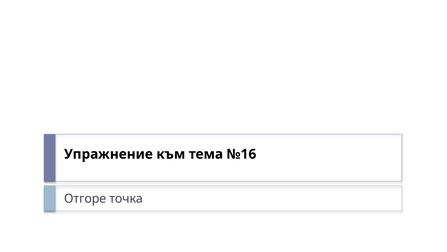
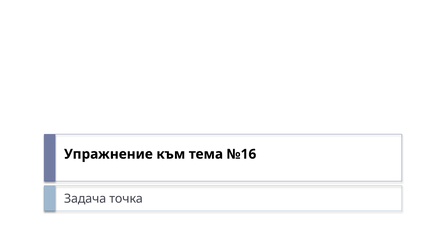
Отгоре: Отгоре -> Задача (85, 198)
